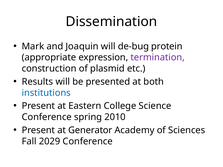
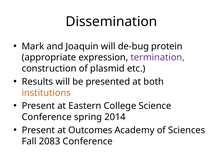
institutions colour: blue -> orange (46, 93)
2010: 2010 -> 2014 (115, 117)
Generator: Generator -> Outcomes (90, 130)
2029: 2029 -> 2083 (50, 142)
